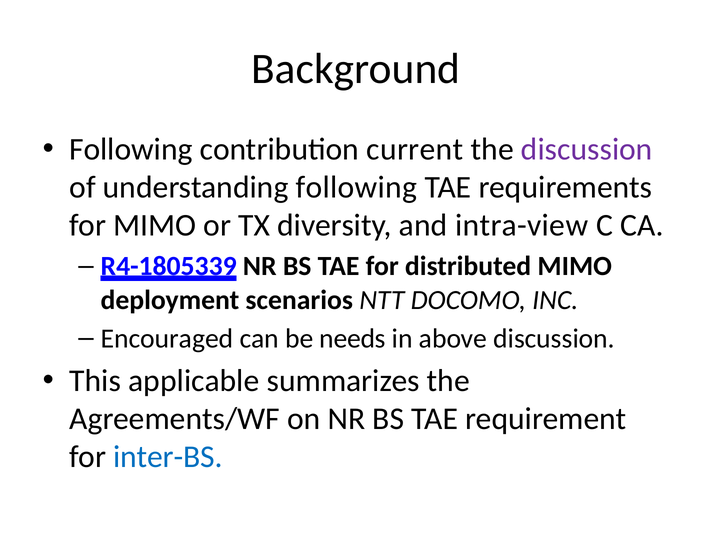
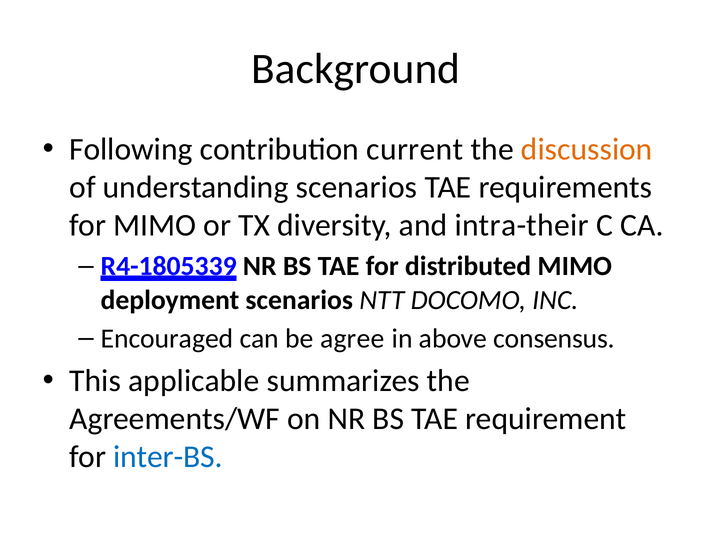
discussion colour: purple -> orange (587, 149)
understanding following: following -> scenarios (356, 187)
intra-view: intra-view -> intra-their (522, 225)
needs: needs -> agree (352, 339)
above discussion: discussion -> consensus (554, 339)
